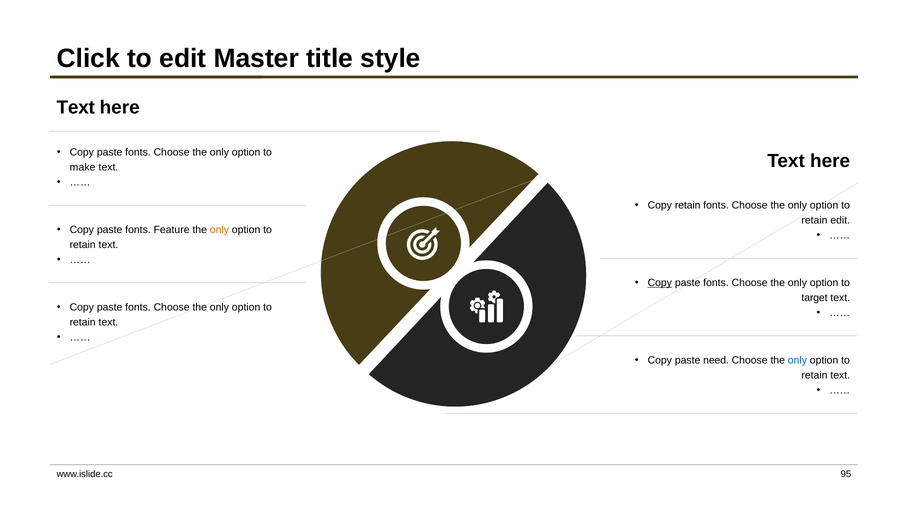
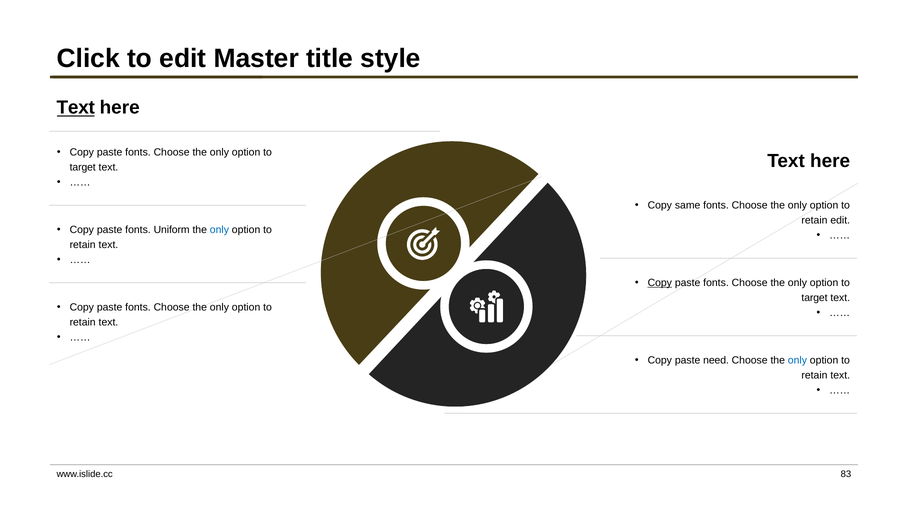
Text underline: none -> present (76, 108)
make: make -> target (83, 167)
Copy retain: retain -> same (688, 205)
Feature: Feature -> Uniform (172, 230)
only colour: orange -> blue (219, 230)
95: 95 -> 83 (846, 474)
